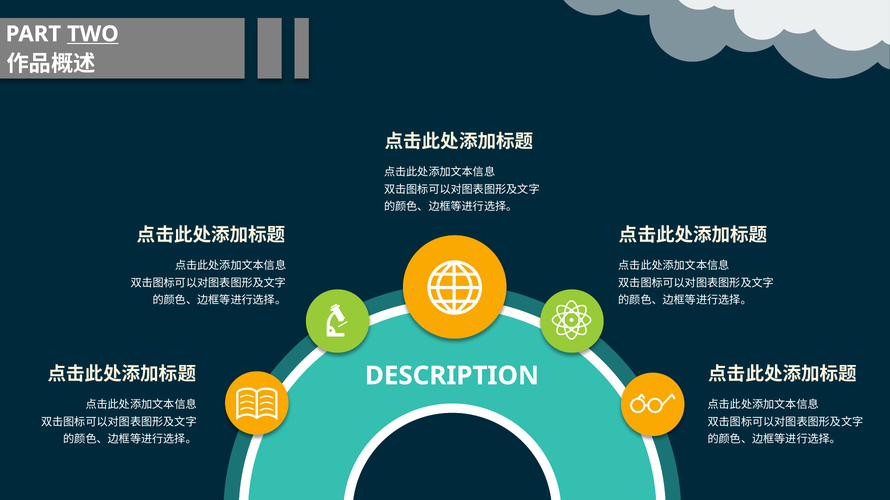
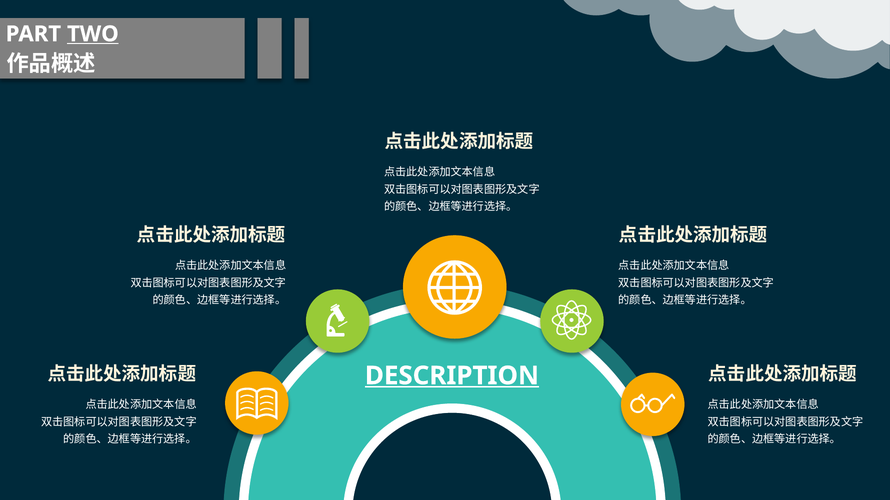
DESCRIPTION underline: none -> present (452, 376)
